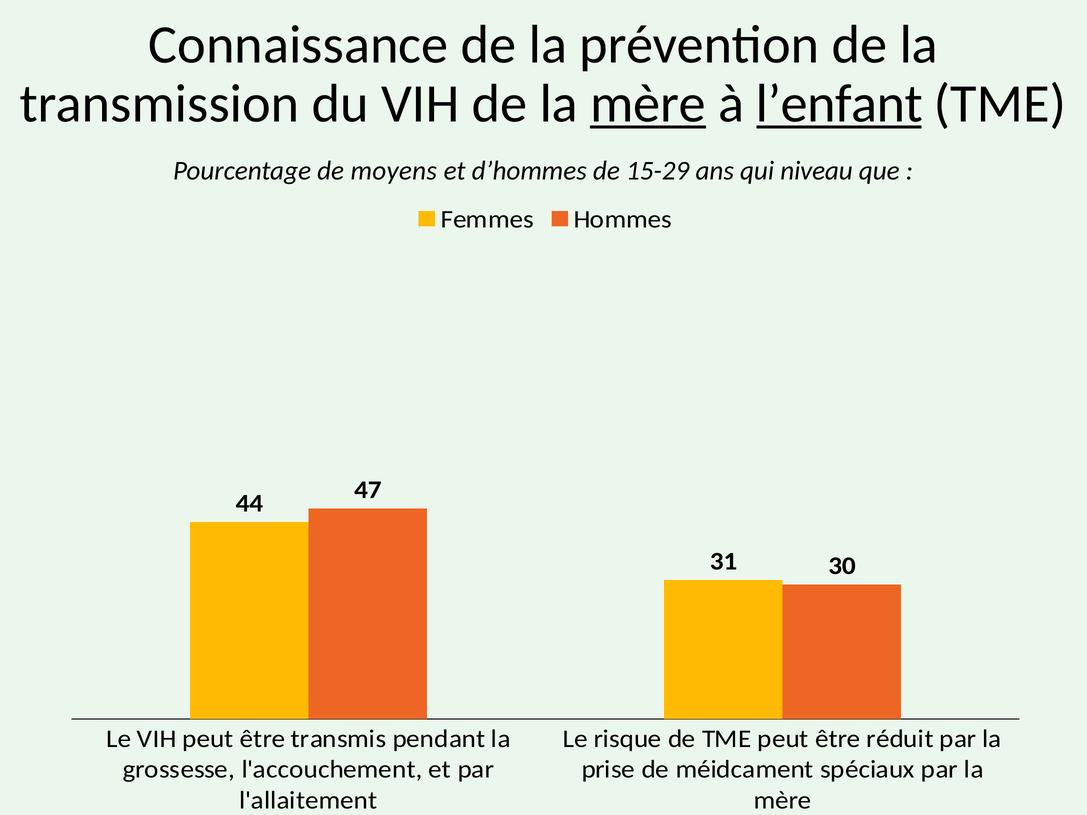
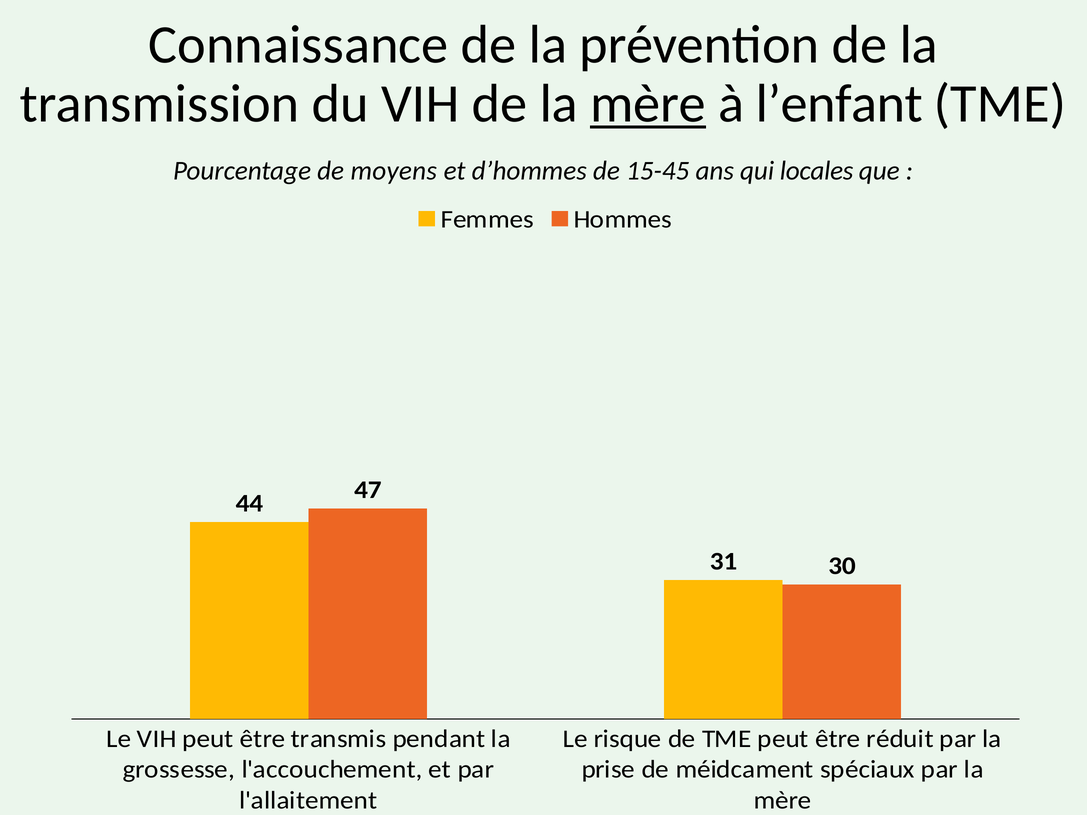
l’enfant underline: present -> none (839, 104)
15-29: 15-29 -> 15-45 (658, 171)
niveau: niveau -> locales (817, 171)
